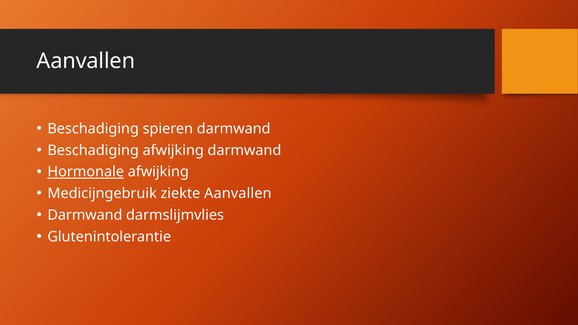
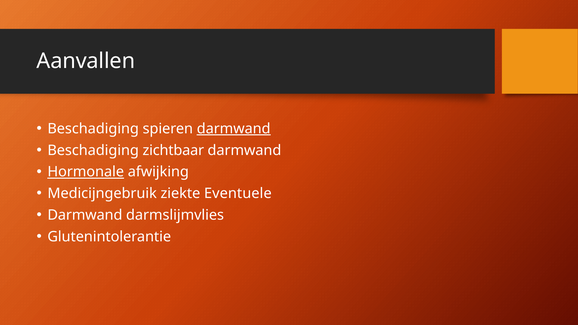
darmwand underline: none -> present (234, 129)
Beschadiging afwijking: afwijking -> zichtbaar (173, 150)
ziekte Aanvallen: Aanvallen -> Eventuele (238, 194)
